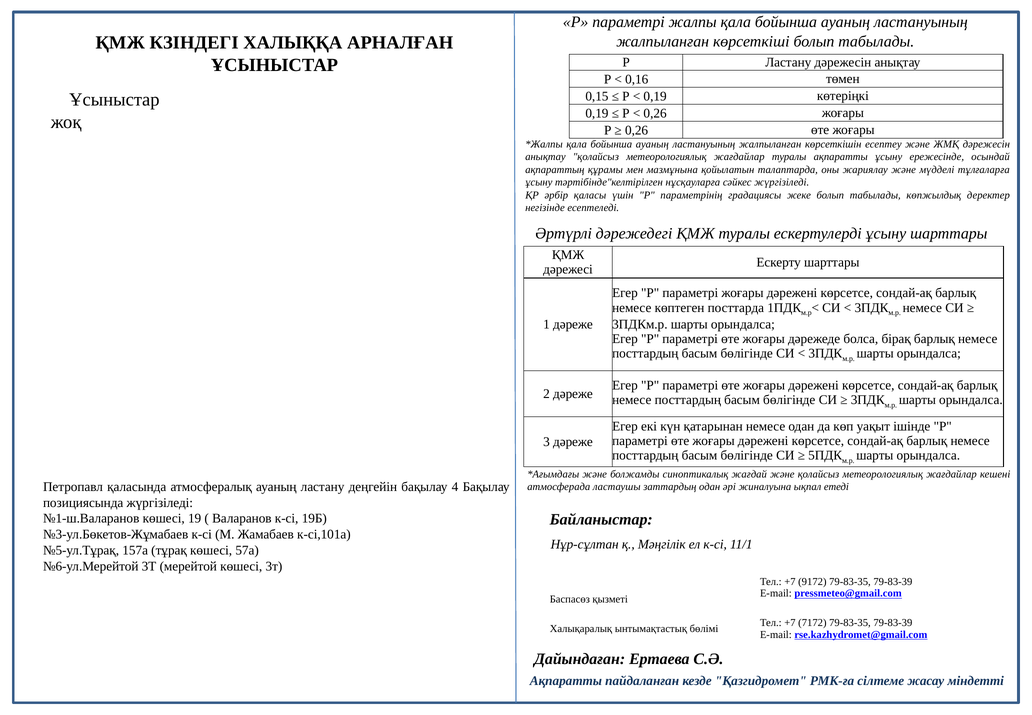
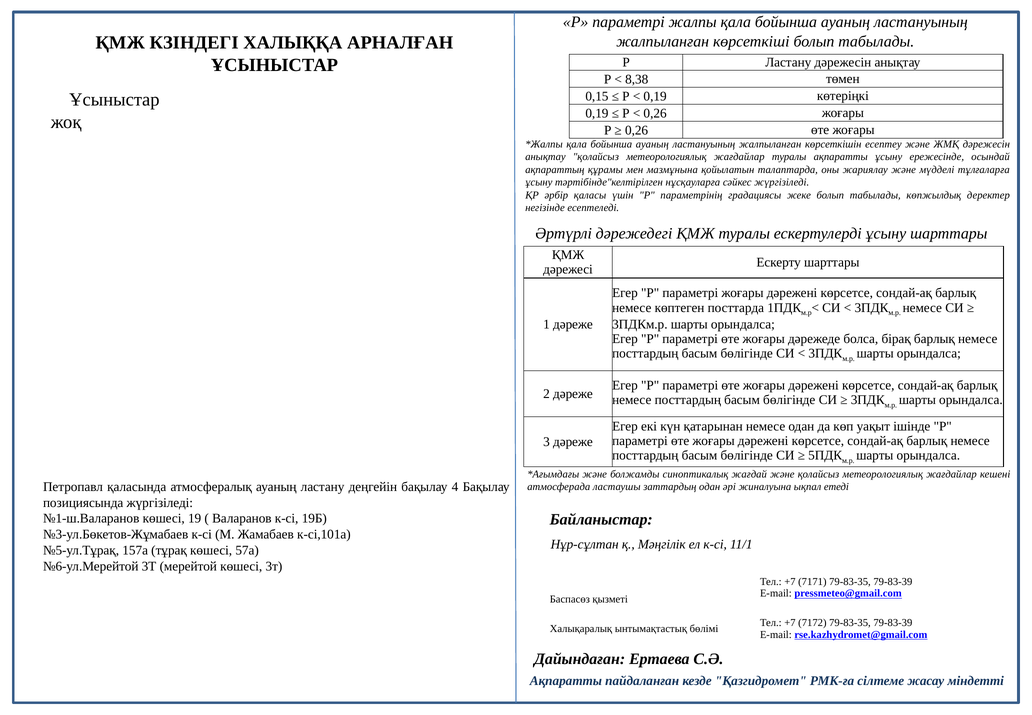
0,16: 0,16 -> 8,38 (637, 79)
9172: 9172 -> 7171 (812, 581)
